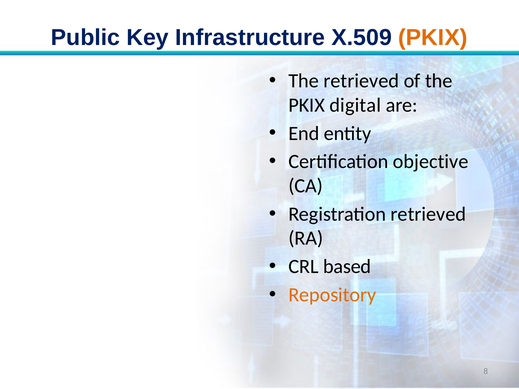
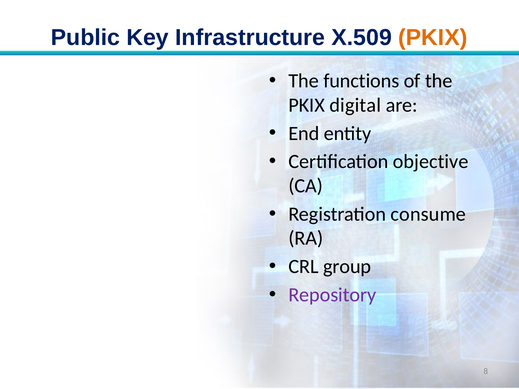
The retrieved: retrieved -> functions (361, 81)
Registration retrieved: retrieved -> consume (428, 214)
based: based -> group (347, 267)
Repository colour: orange -> purple (332, 295)
